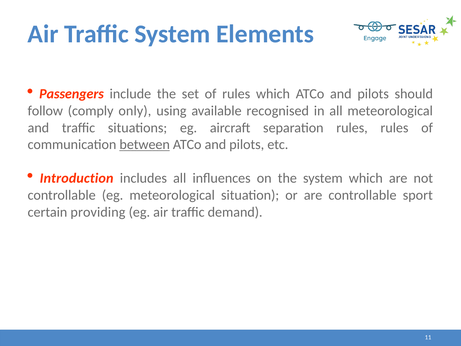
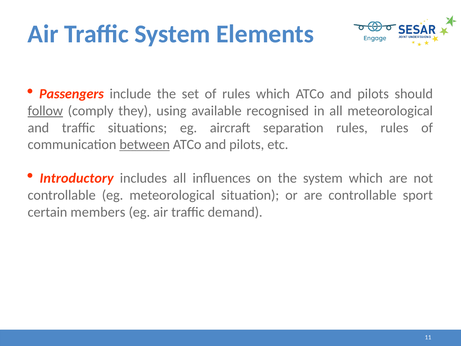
follow underline: none -> present (45, 111)
only: only -> they (135, 111)
Introduction: Introduction -> Introductory (77, 178)
providing: providing -> members (98, 212)
